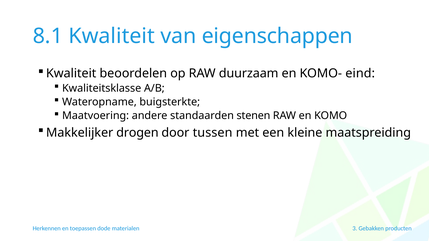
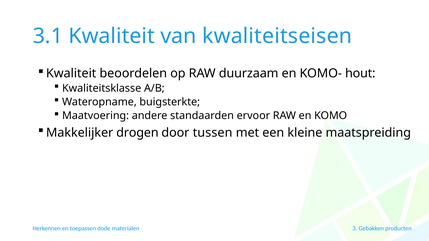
8.1: 8.1 -> 3.1 (48, 36)
eigenschappen: eigenschappen -> kwaliteitseisen (277, 36)
eind: eind -> hout (360, 73)
stenen: stenen -> ervoor (253, 116)
